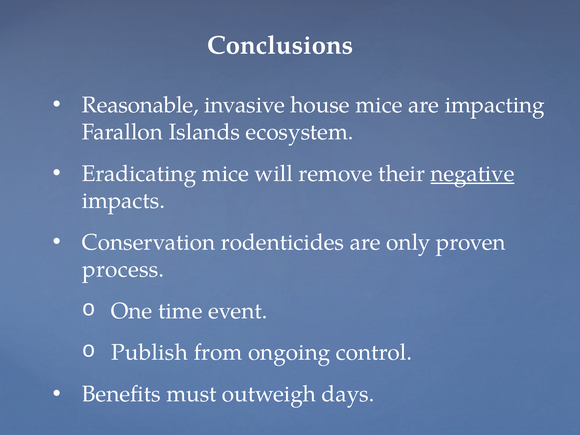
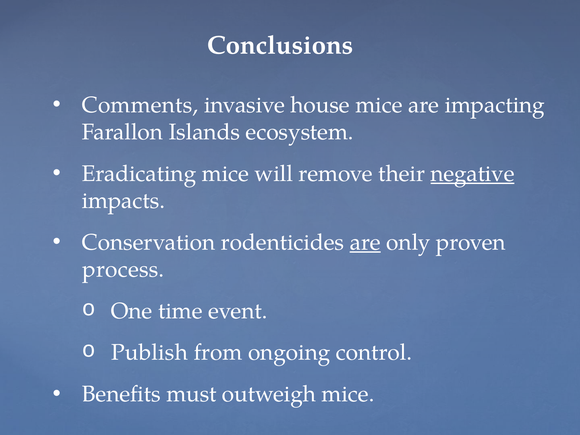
Reasonable: Reasonable -> Comments (140, 105)
are underline: none -> present (365, 242)
outweigh days: days -> mice (348, 394)
